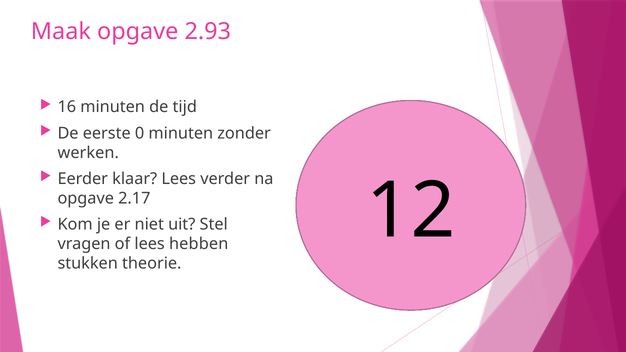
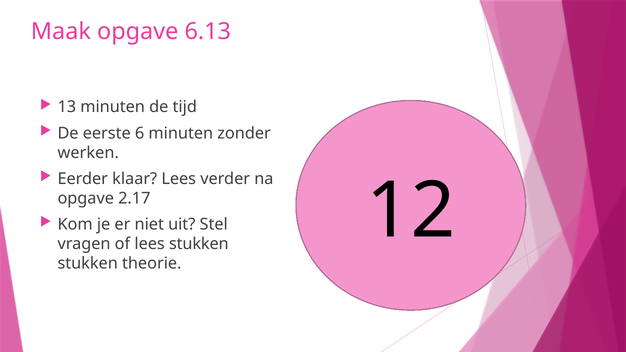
2.93: 2.93 -> 6.13 (208, 31)
16: 16 -> 13 (67, 107)
0: 0 -> 6 (140, 133)
lees hebben: hebben -> stukken (199, 244)
